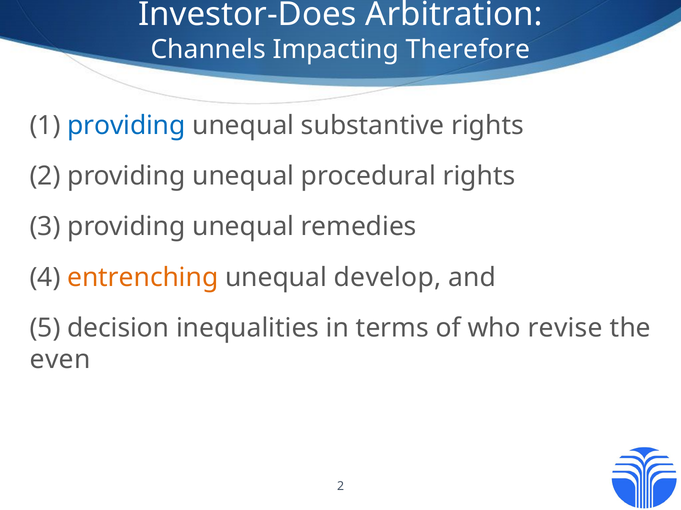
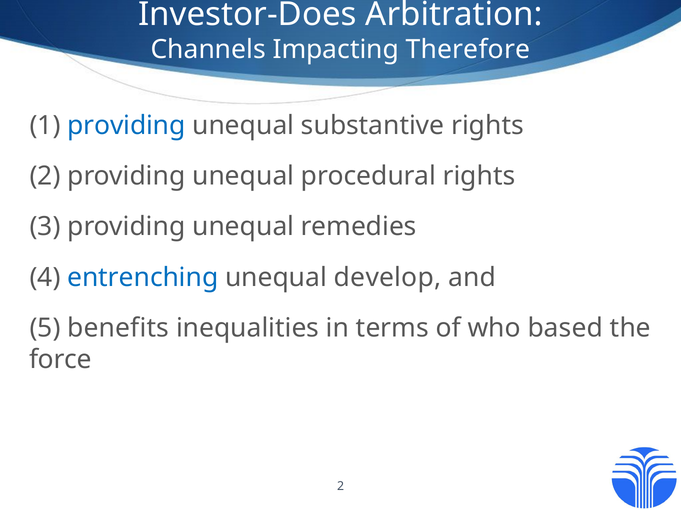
entrenching colour: orange -> blue (143, 278)
decision: decision -> benefits (118, 328)
revise: revise -> based (565, 328)
even: even -> force (60, 360)
